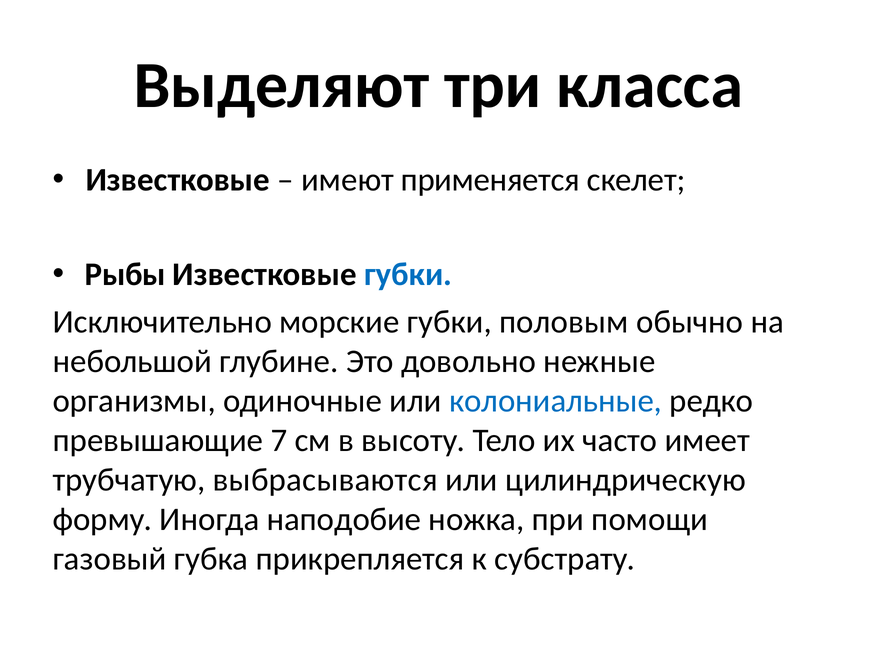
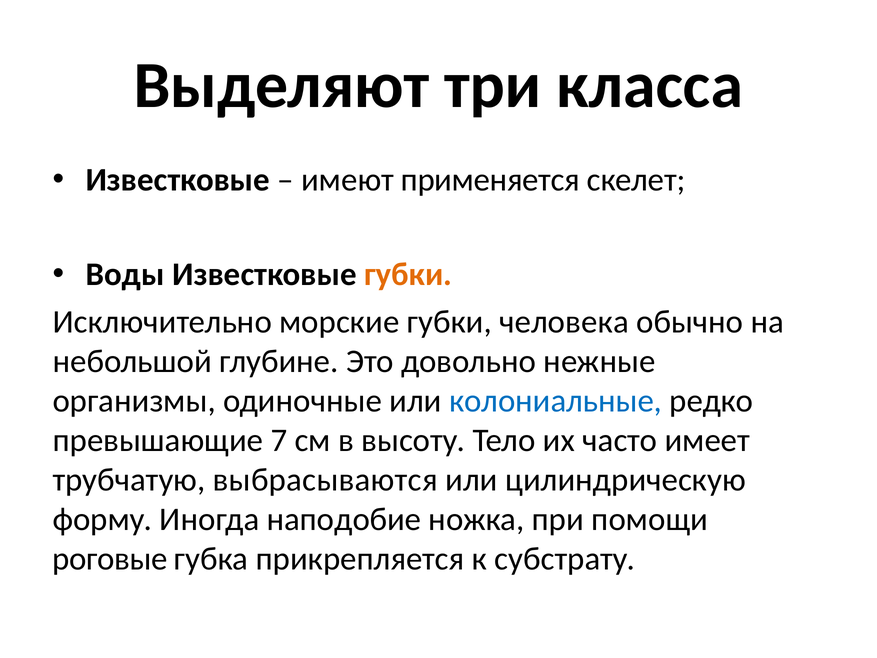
Рыбы: Рыбы -> Воды (125, 275)
губки colour: blue -> orange (408, 275)
половым: половым -> человека (564, 322)
газовый: газовый -> роговые (110, 559)
